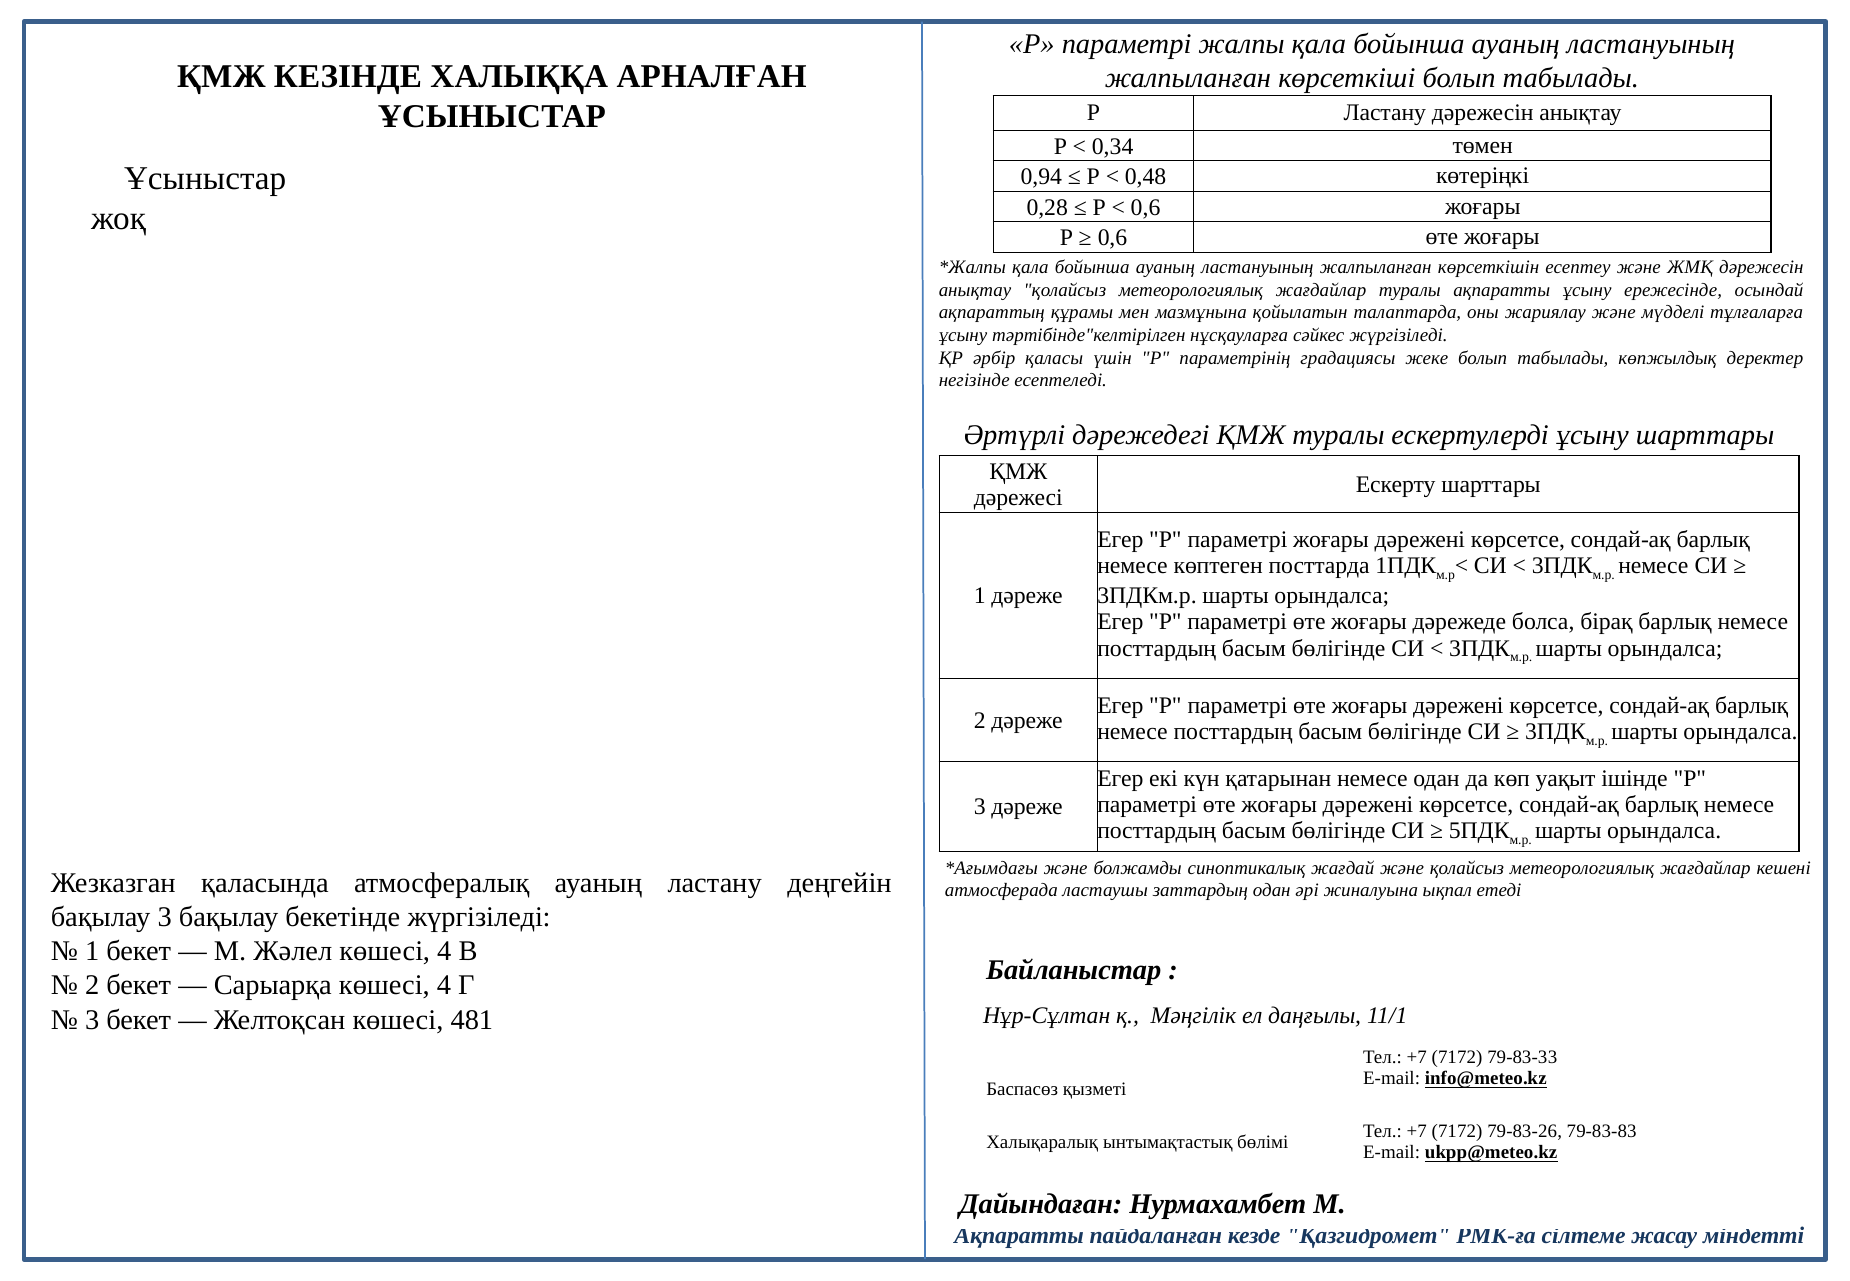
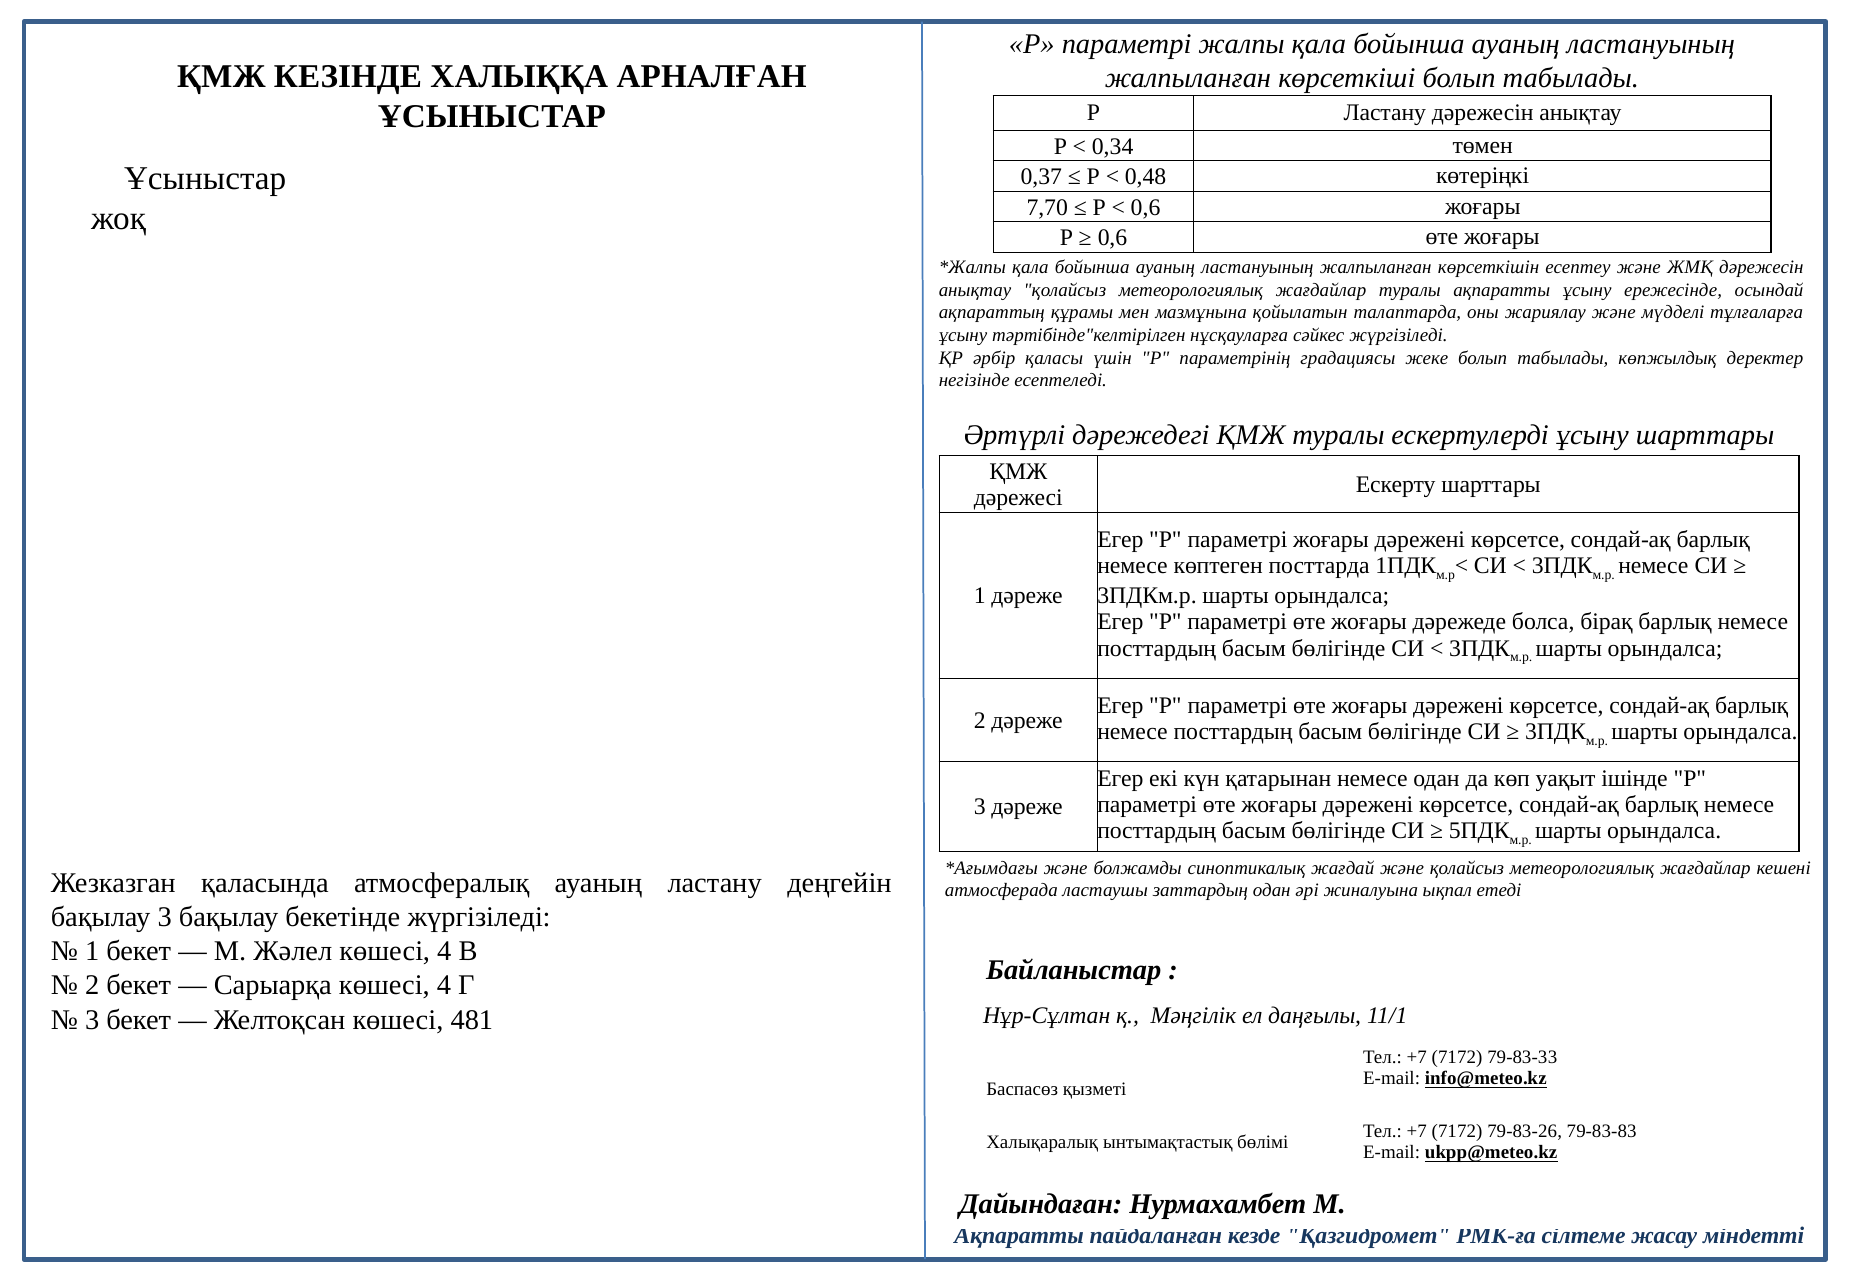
0,94: 0,94 -> 0,37 (1041, 177)
0,28: 0,28 -> 7,70 (1047, 207)
